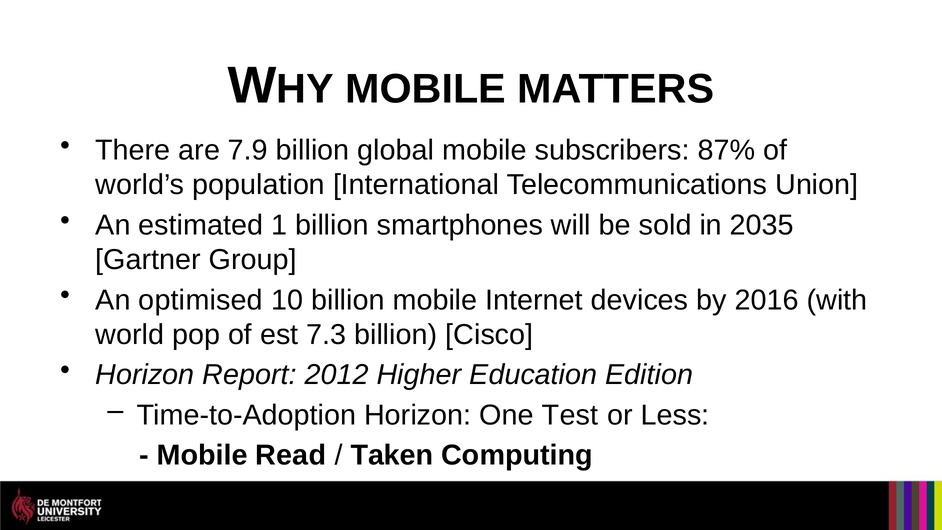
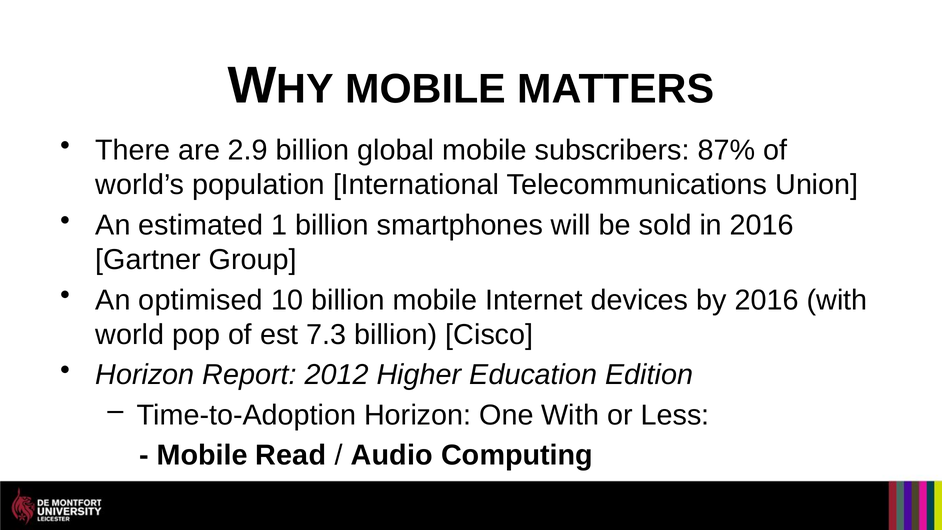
7.9: 7.9 -> 2.9 (248, 150)
in 2035: 2035 -> 2016 (762, 225)
One Test: Test -> With (570, 415)
Taken: Taken -> Audio (392, 455)
